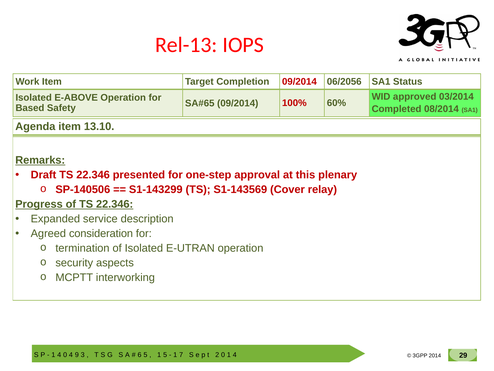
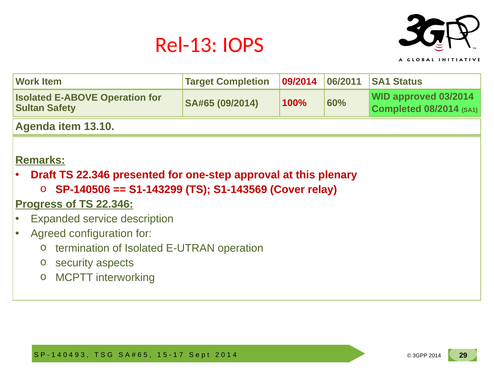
06/2056: 06/2056 -> 06/2011 (344, 82)
Based: Based -> Sultan (30, 108)
consideration: consideration -> configuration (101, 233)
